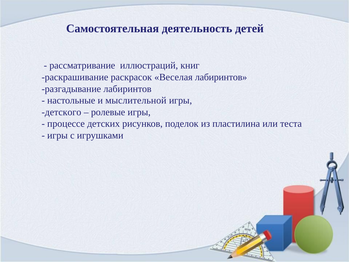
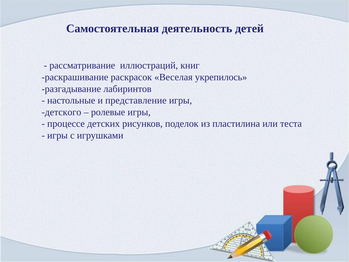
Веселая лабиринтов: лабиринтов -> укрепилось (221, 77)
мыслительной: мыслительной -> представление (136, 100)
